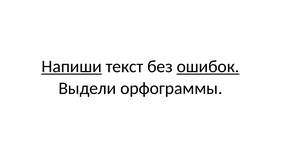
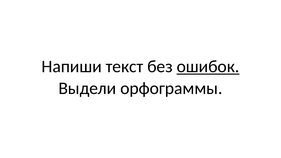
Напиши underline: present -> none (72, 67)
